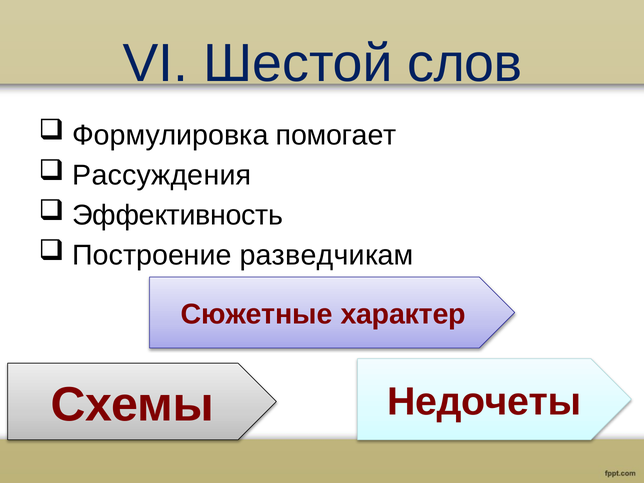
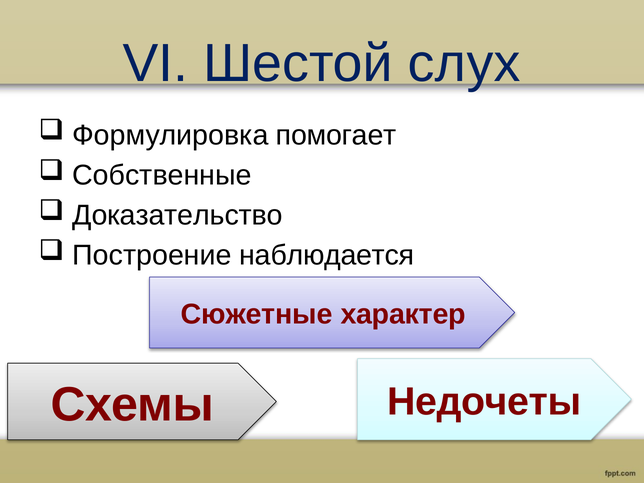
слов: слов -> слух (464, 63)
Рассуждения: Рассуждения -> Собственные (162, 175)
Эффективность: Эффективность -> Доказательство (178, 215)
разведчикам: разведчикам -> наблюдается (327, 255)
